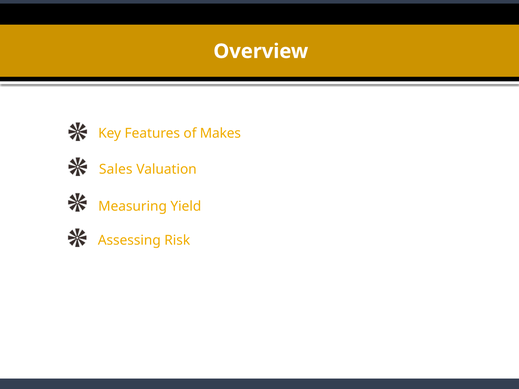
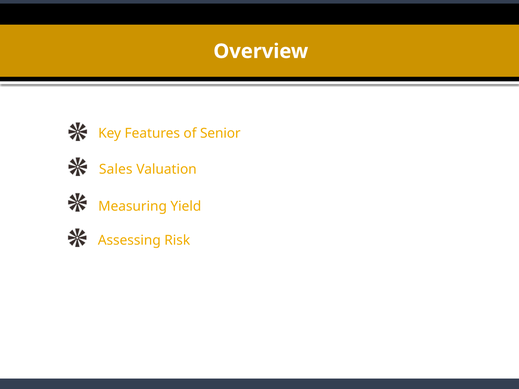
Makes: Makes -> Senior (220, 133)
